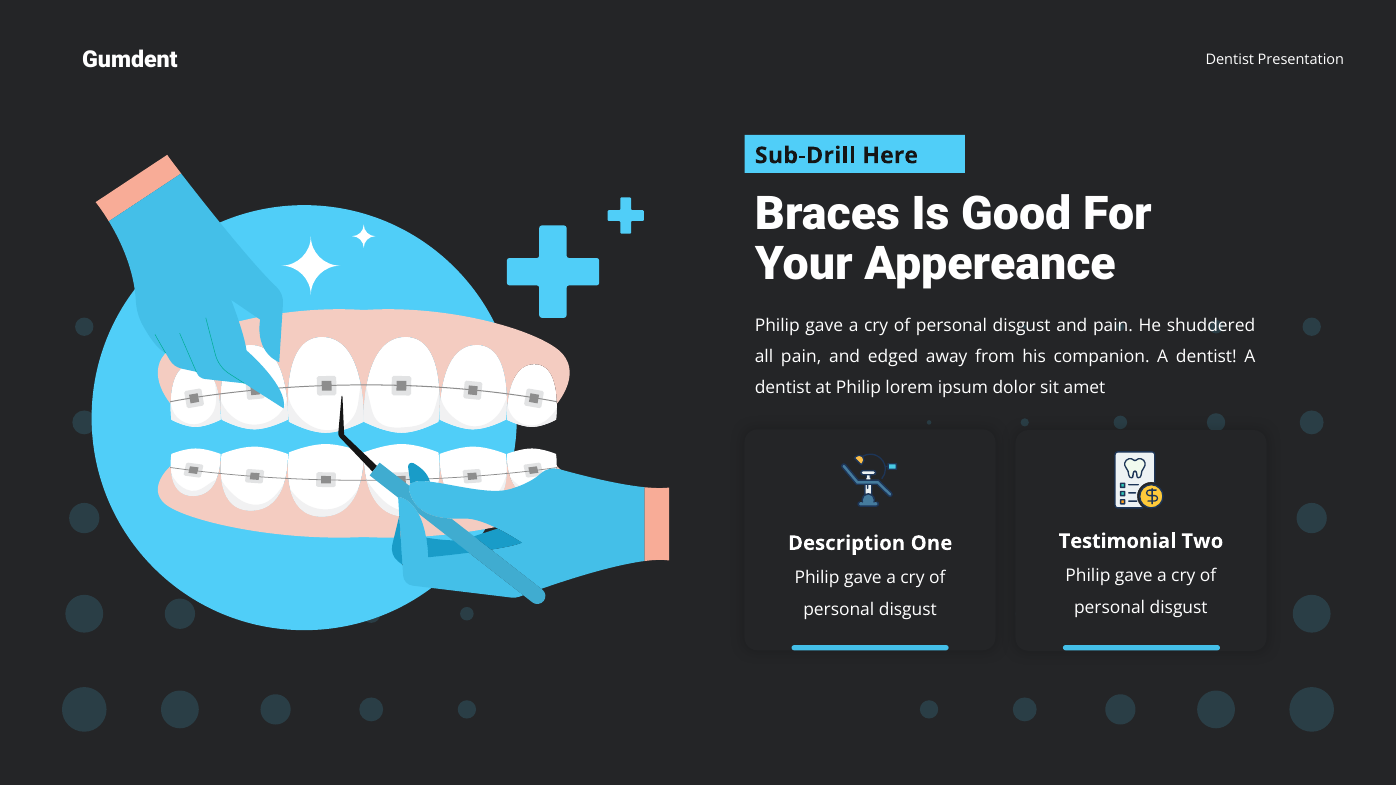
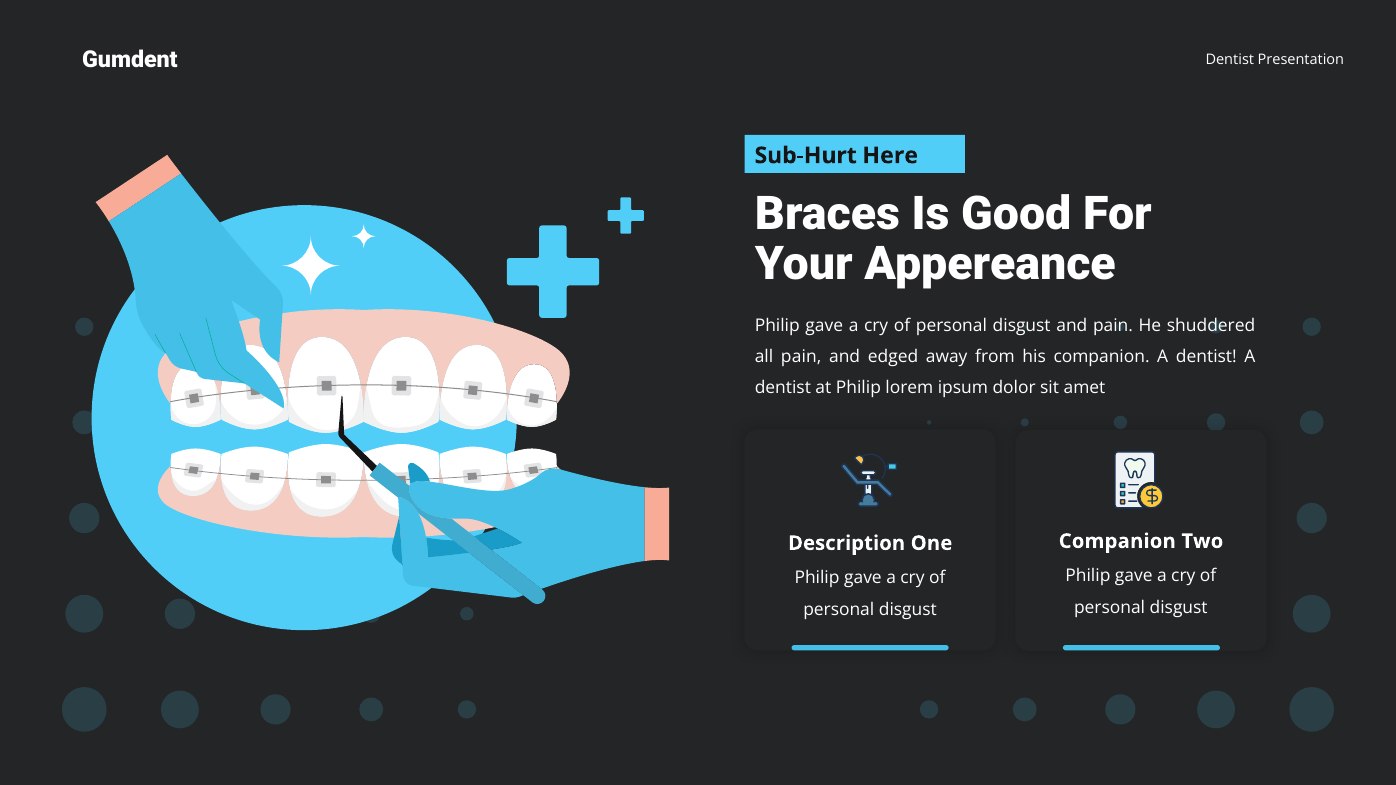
Sub-Drill: Sub-Drill -> Sub-Hurt (806, 156)
Testimonial: Testimonial -> Companion (1117, 541)
